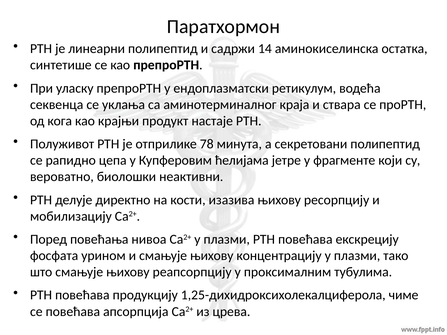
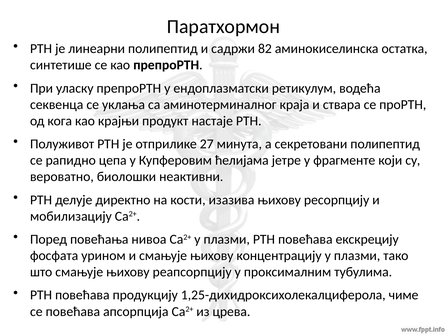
14: 14 -> 82 (265, 49)
78: 78 -> 27 (207, 144)
